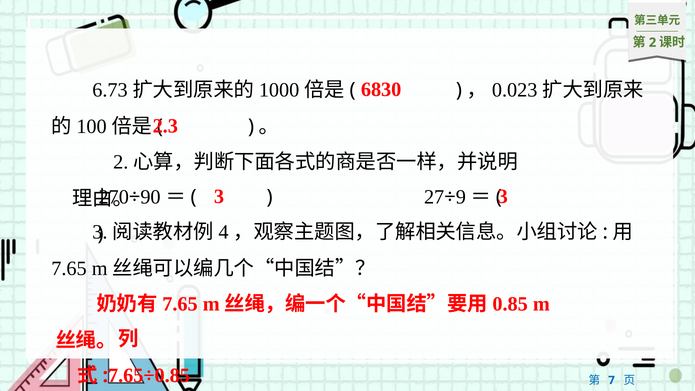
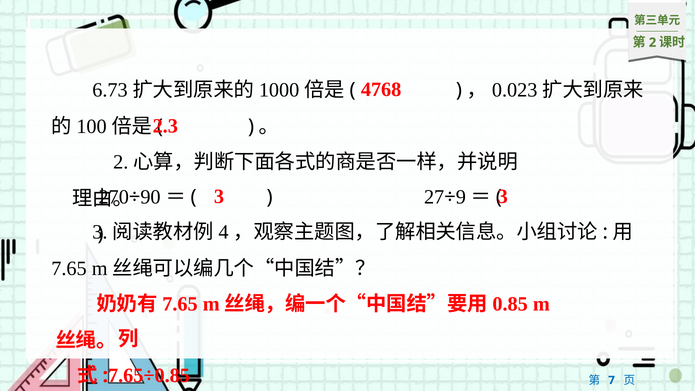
6830: 6830 -> 4768 (381, 90)
